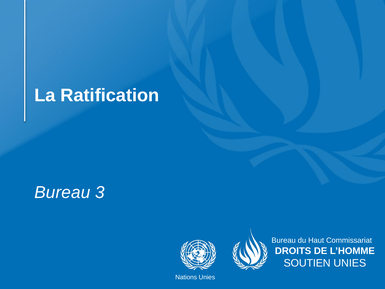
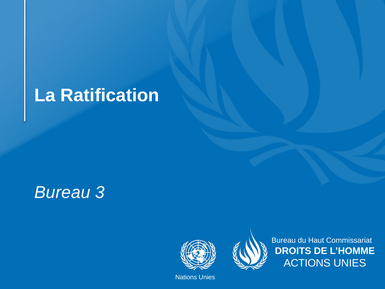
SOUTIEN: SOUTIEN -> ACTIONS (307, 263)
